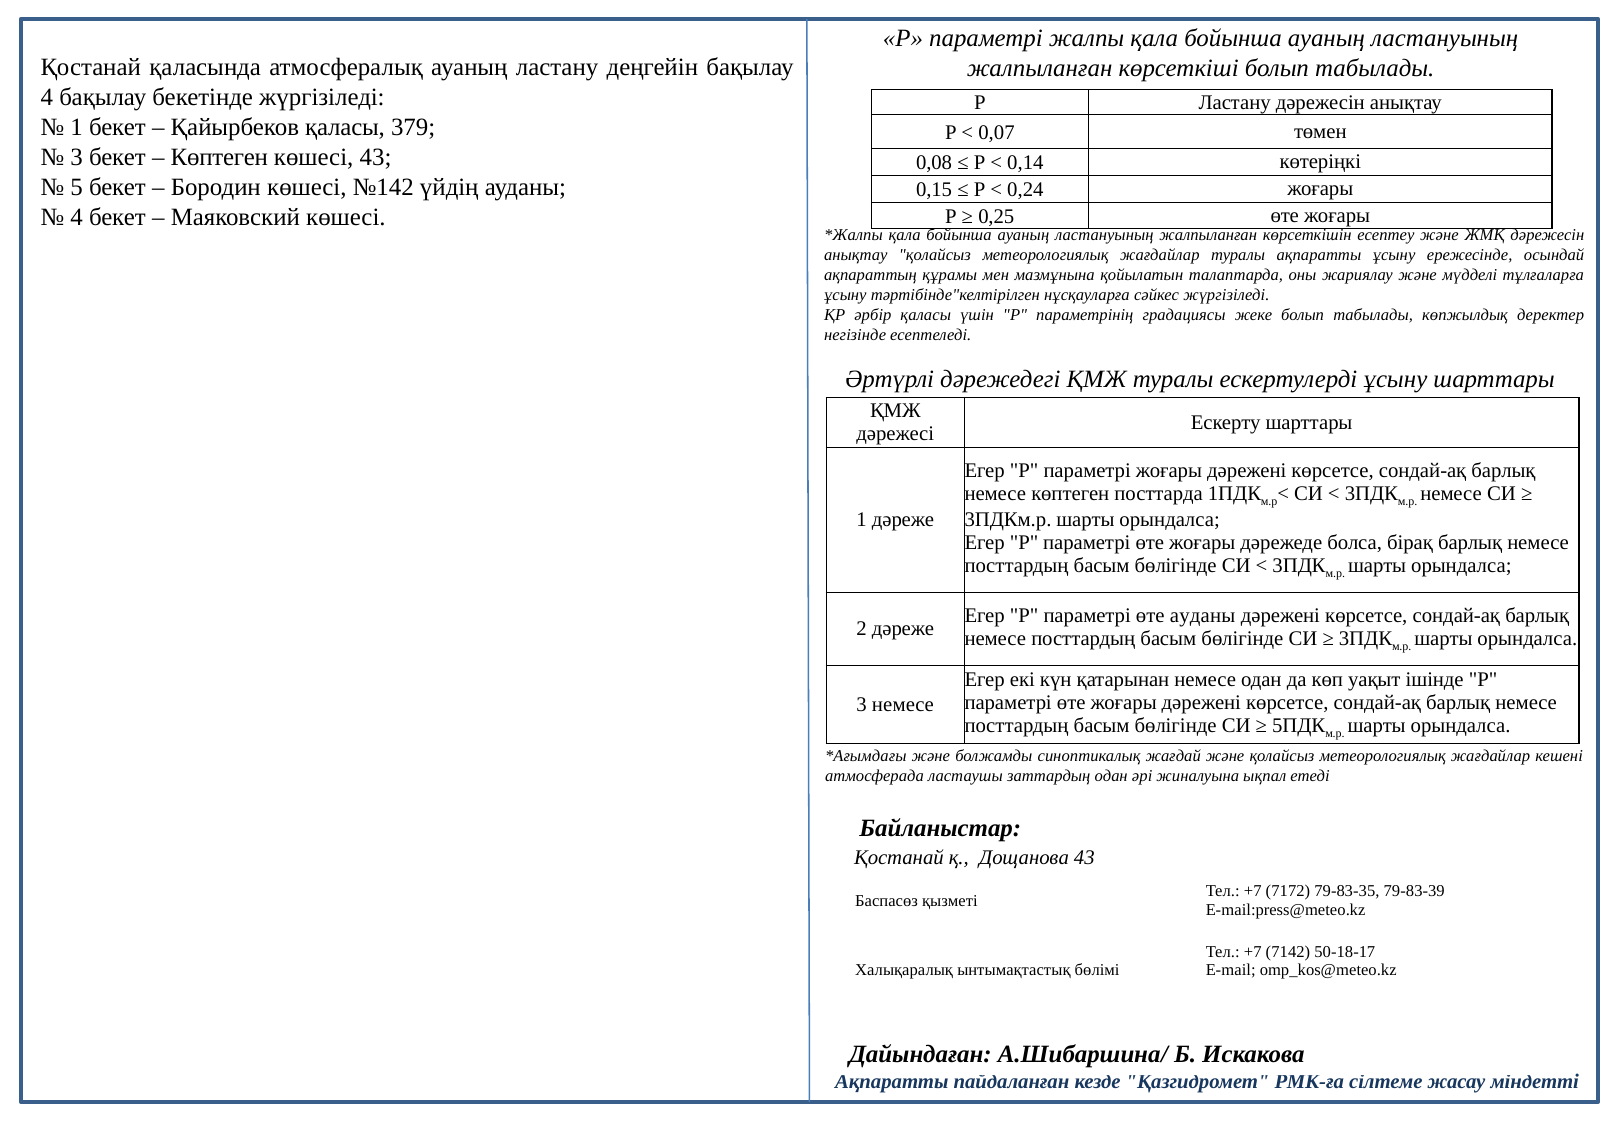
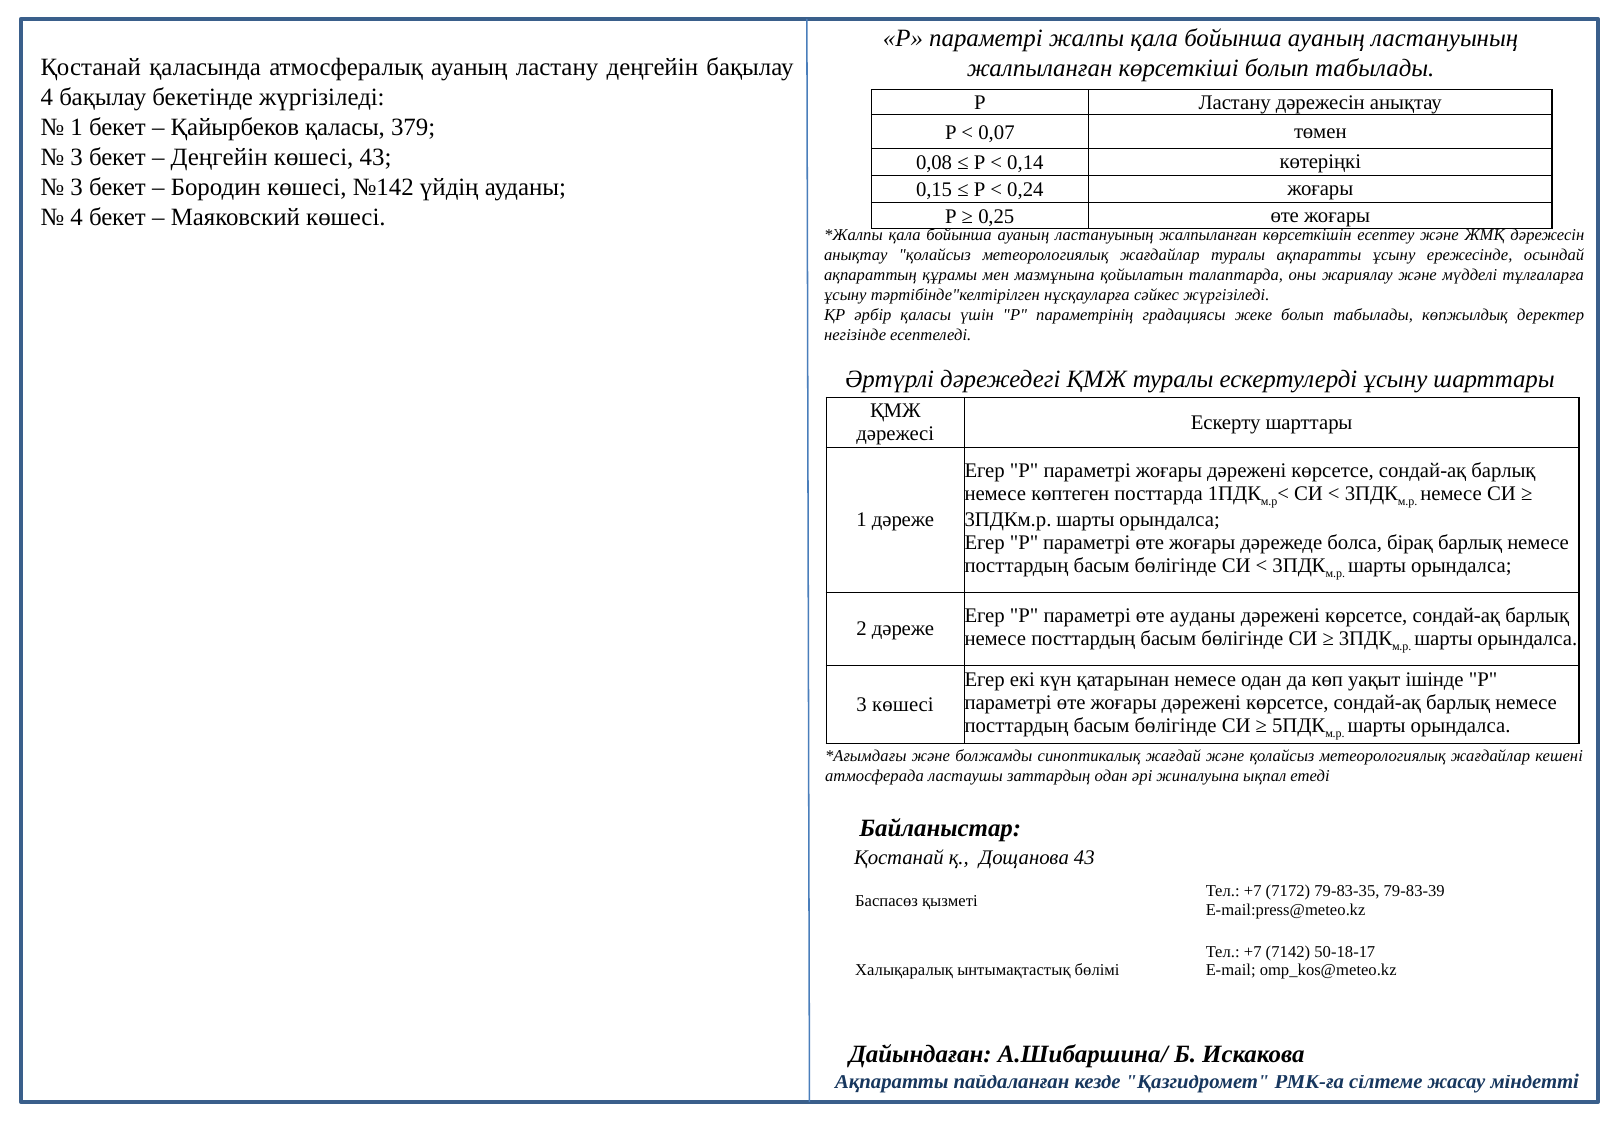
Көптеген: Көптеген -> Деңгейін (219, 157)
5: 5 -> 3 (77, 187)
3 немесе: немесе -> көшесі (903, 704)
